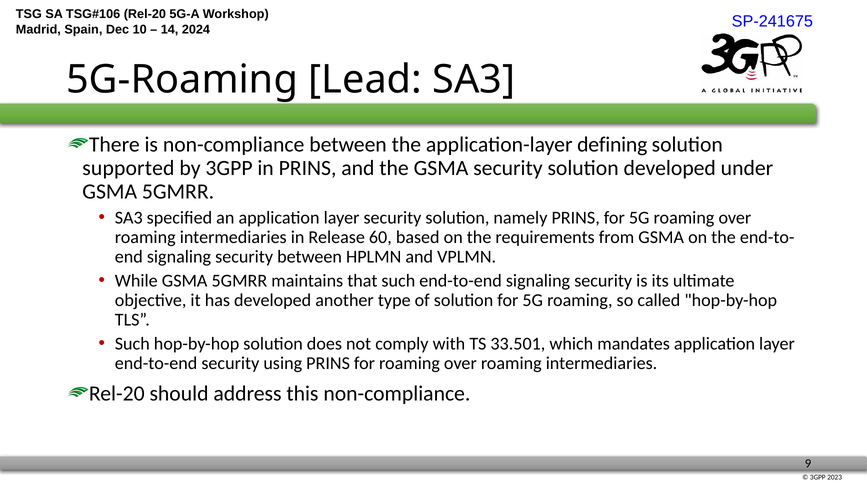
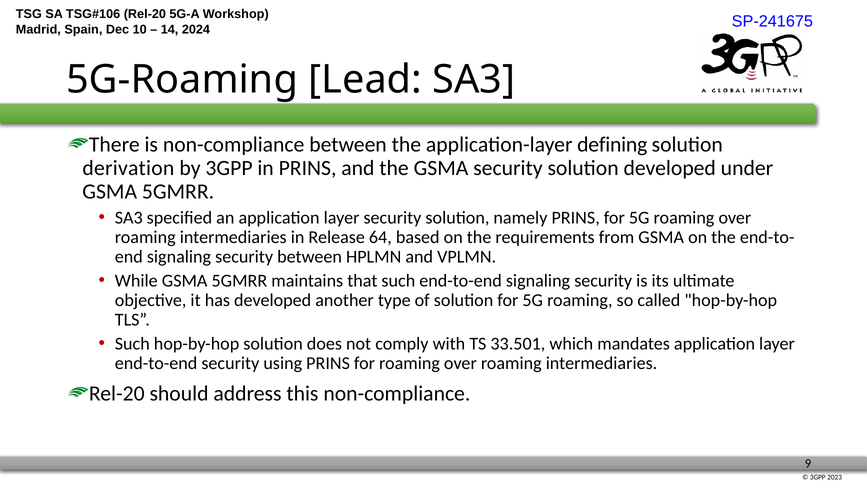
supported: supported -> derivation (128, 168)
60: 60 -> 64 (380, 237)
